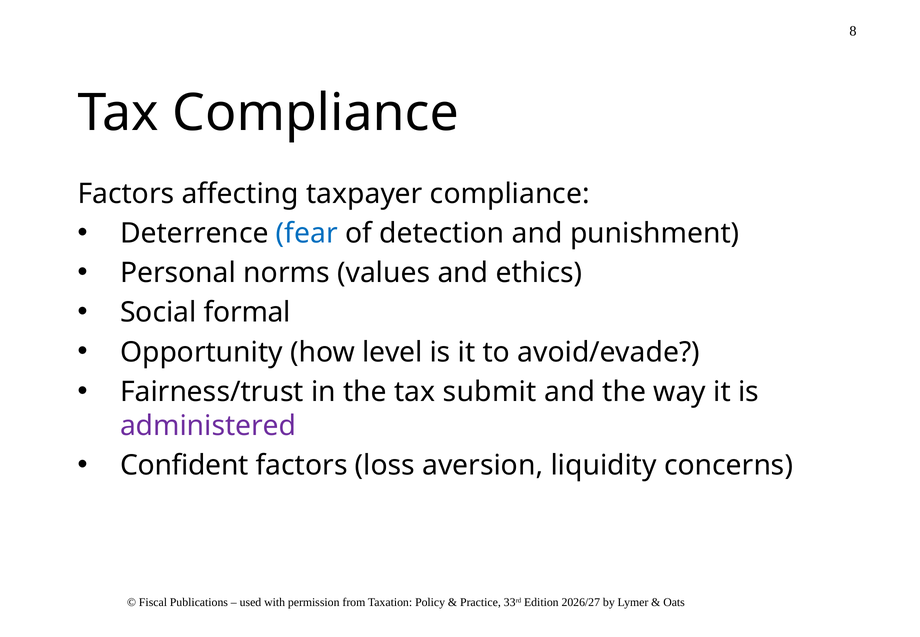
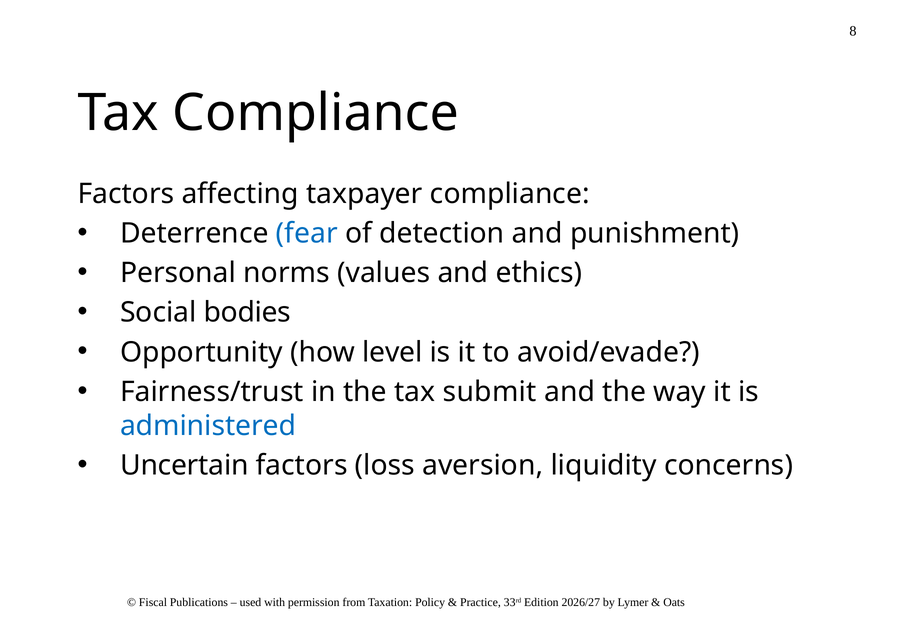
formal: formal -> bodies (247, 312)
administered colour: purple -> blue (208, 426)
Confident: Confident -> Uncertain (184, 465)
